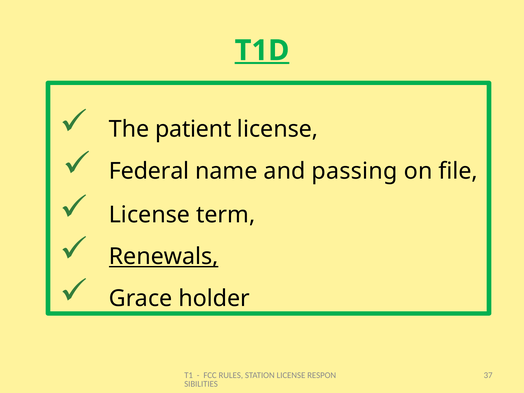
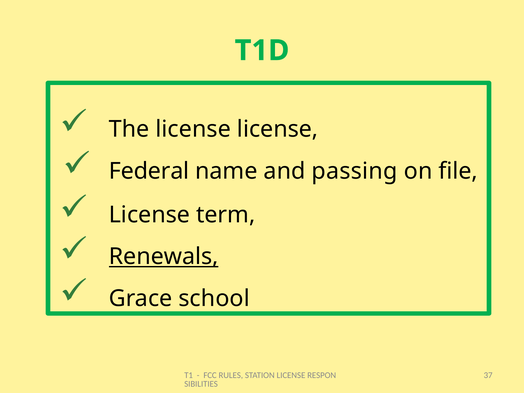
T1D underline: present -> none (262, 51)
The patient: patient -> license (193, 129)
holder: holder -> school (214, 299)
